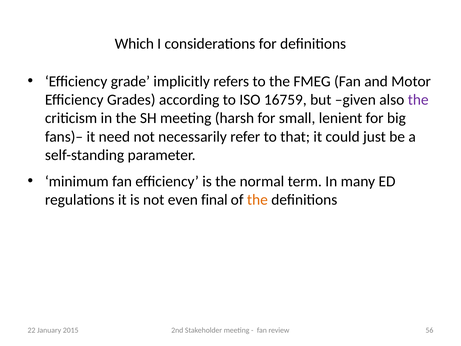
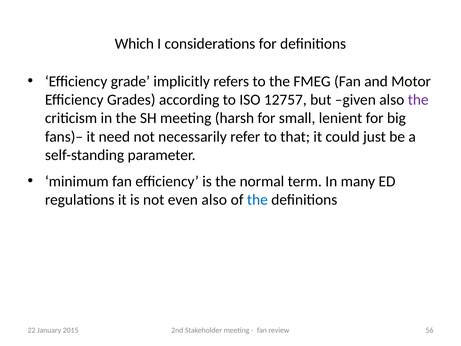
16759: 16759 -> 12757 (285, 100)
even final: final -> also (214, 200)
the colour: orange -> blue (257, 200)
